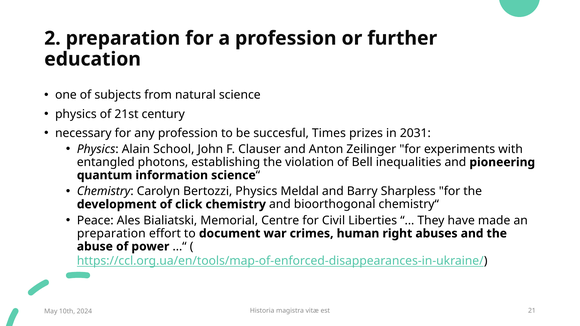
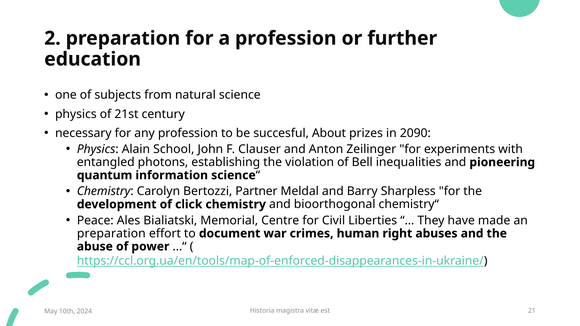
Times: Times -> About (329, 133)
2031: 2031 -> 2090 (415, 133)
Bertozzi Physics: Physics -> Partner (256, 191)
